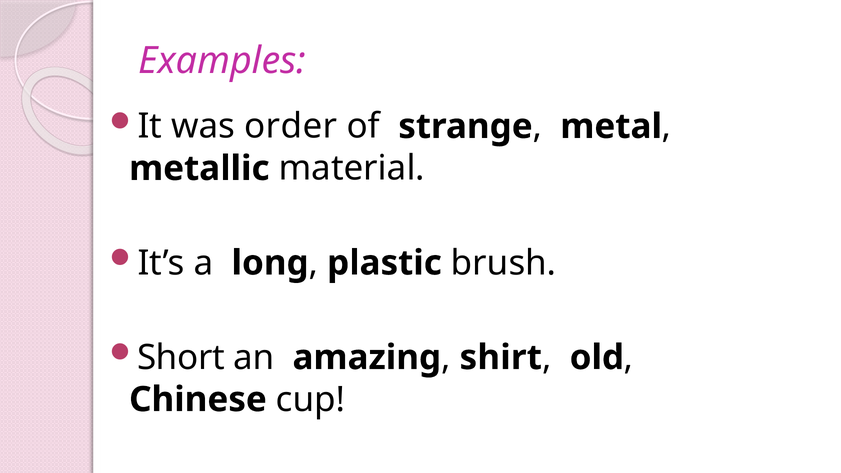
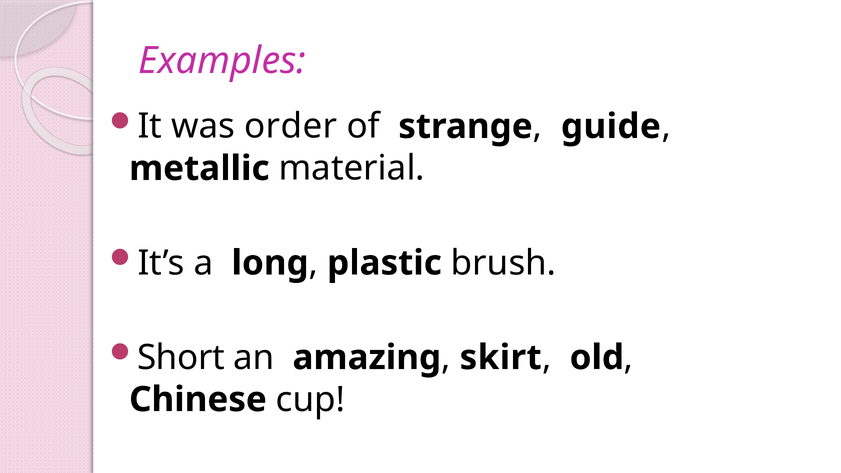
metal: metal -> guide (611, 126)
shirt: shirt -> skirt (501, 358)
